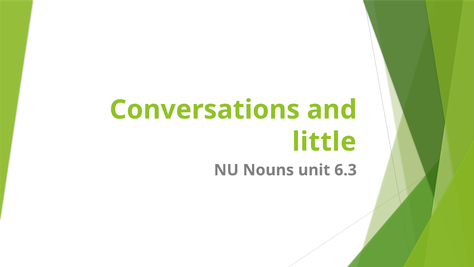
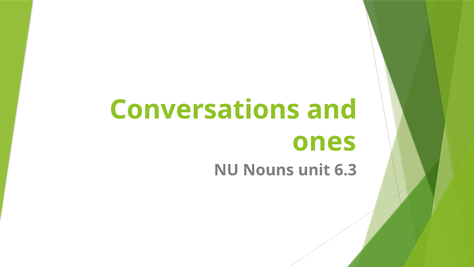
little: little -> ones (324, 142)
